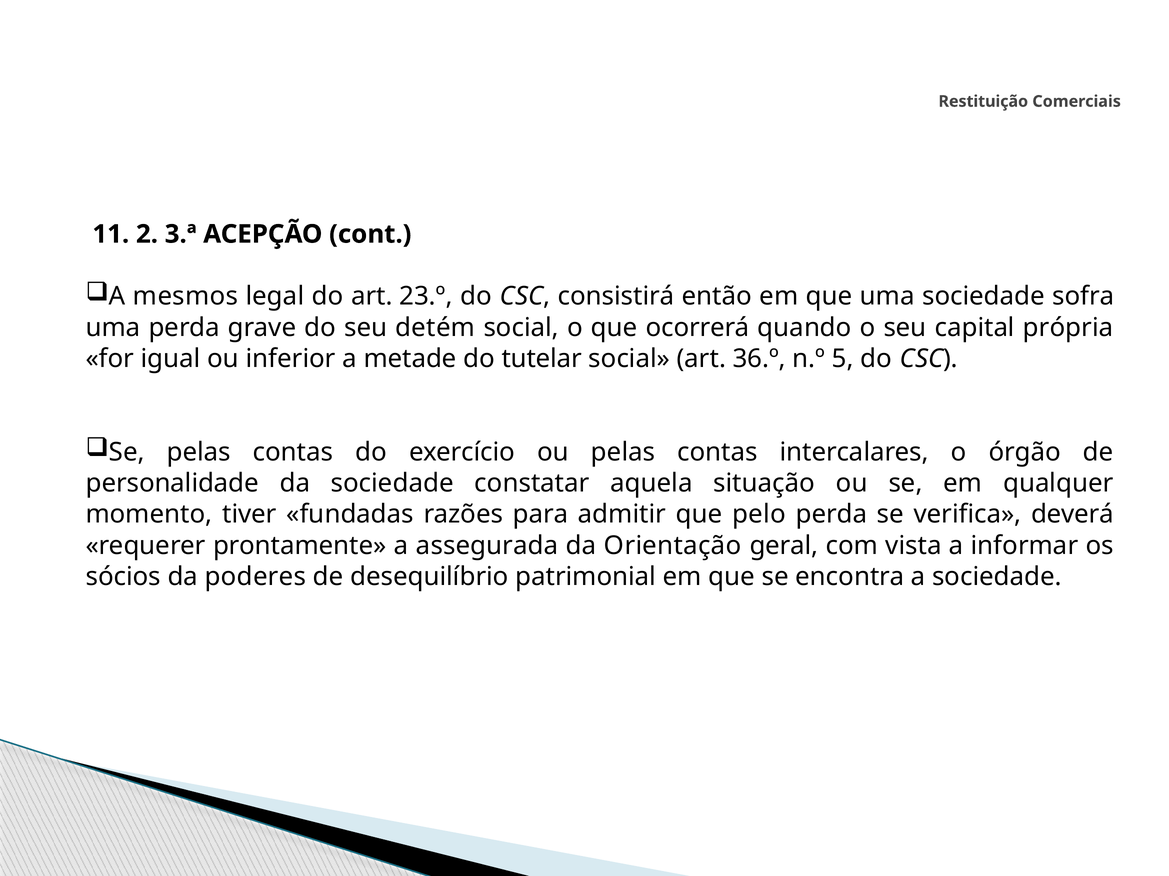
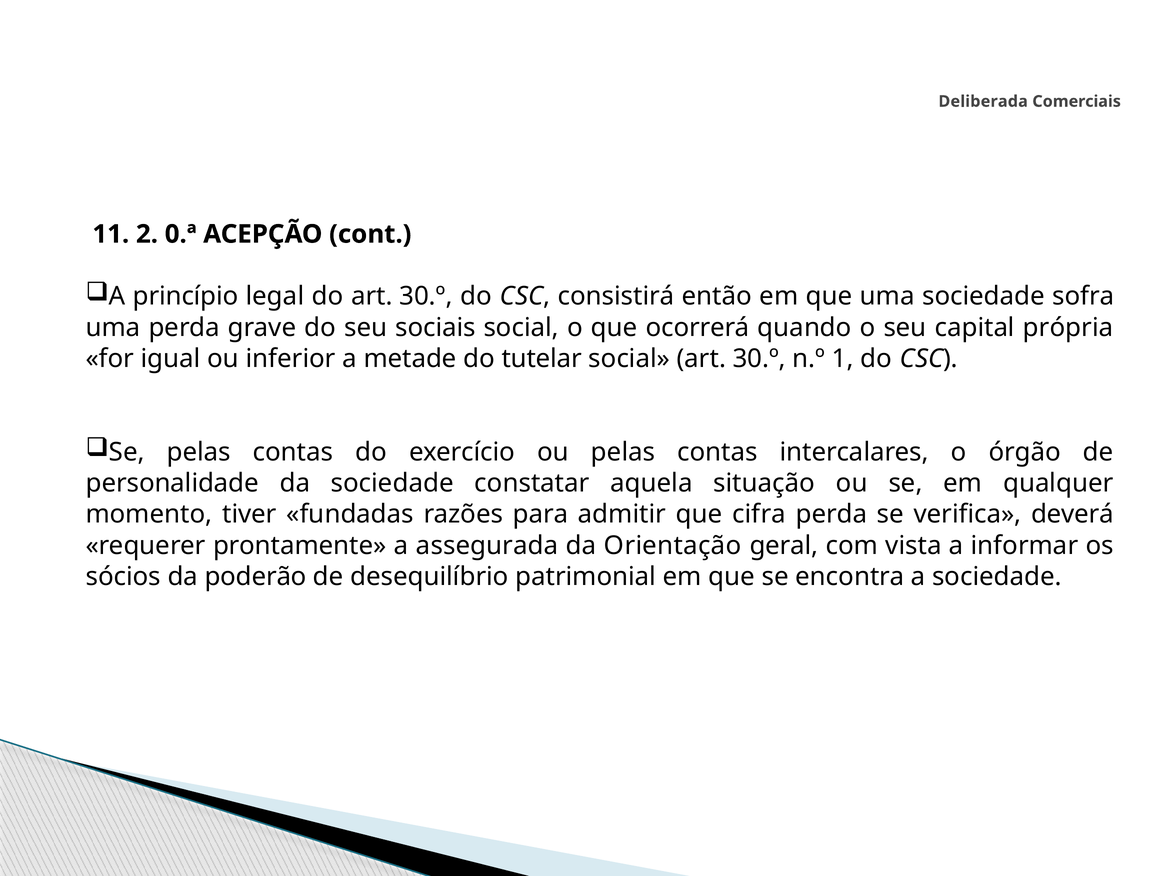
Restituição: Restituição -> Deliberada (983, 102)
3.ª: 3.ª -> 0.ª (181, 234)
mesmos: mesmos -> princípio (186, 297)
do art 23.º: 23.º -> 30.º (426, 297)
detém: detém -> sociais (435, 328)
social art 36.º: 36.º -> 30.º (759, 359)
5: 5 -> 1 (843, 359)
pelo: pelo -> cifra (759, 515)
poderes: poderes -> poderão (256, 577)
